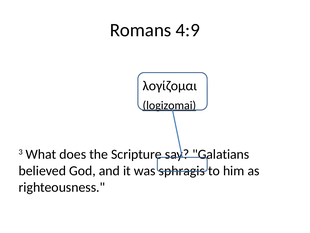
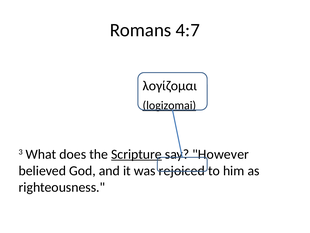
4:9: 4:9 -> 4:7 (188, 30)
Scripture underline: none -> present (136, 154)
Galatians: Galatians -> However (221, 154)
sphragis: sphragis -> rejoiced (182, 170)
